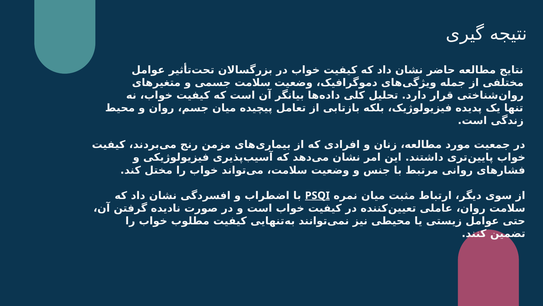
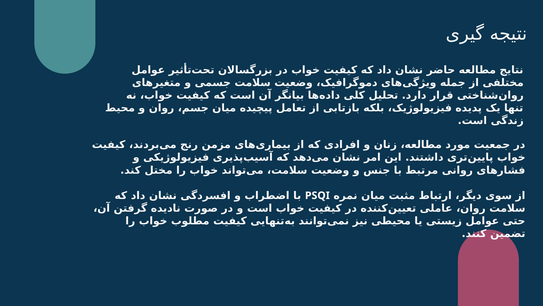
PSQI underline: present -> none (317, 195)
